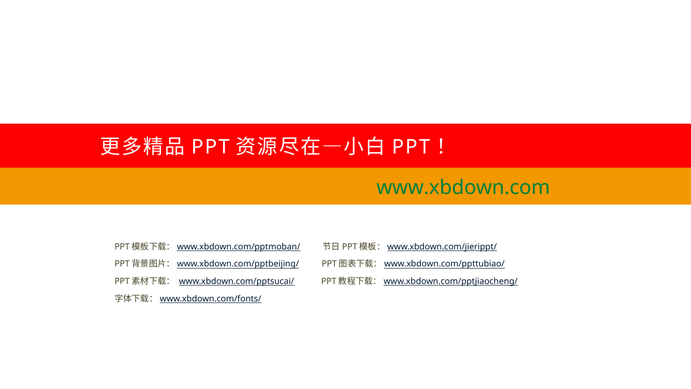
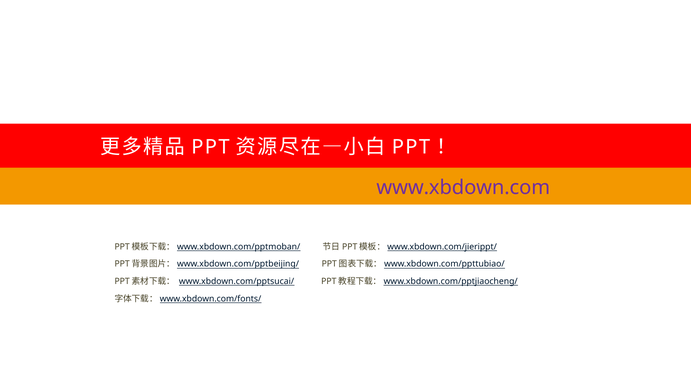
www.xbdown.com colour: green -> purple (463, 187)
